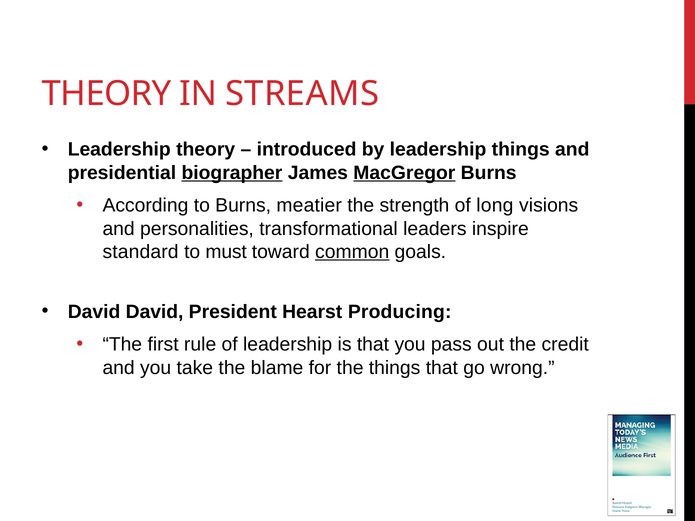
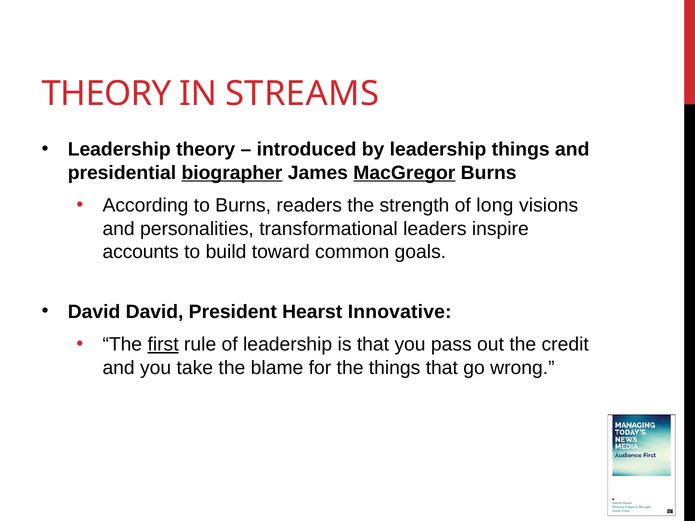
meatier: meatier -> readers (309, 206)
standard: standard -> accounts (141, 252)
must: must -> build (226, 252)
common underline: present -> none (352, 252)
Producing: Producing -> Innovative (400, 312)
first underline: none -> present (163, 345)
